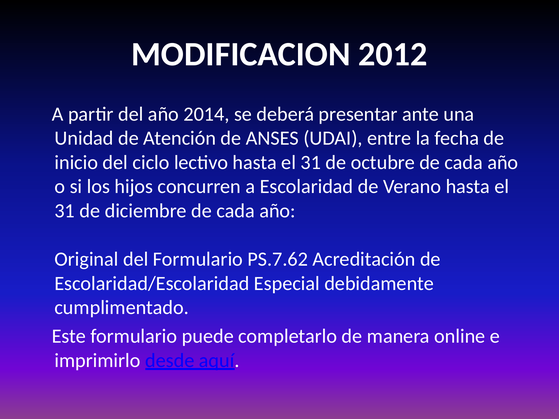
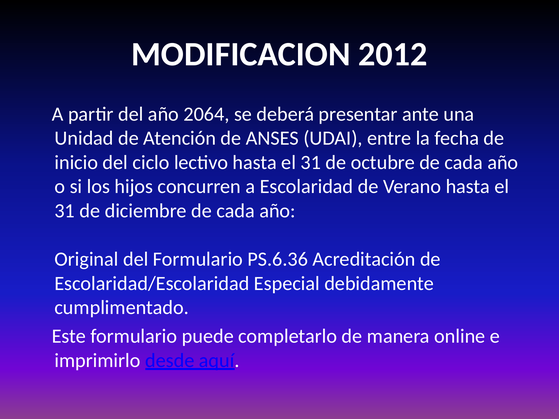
2014: 2014 -> 2064 (206, 114)
PS.7.62: PS.7.62 -> PS.6.36 (278, 259)
